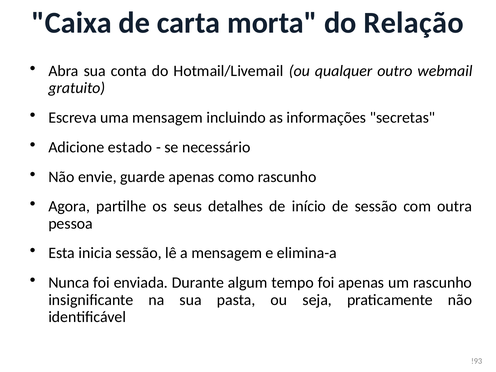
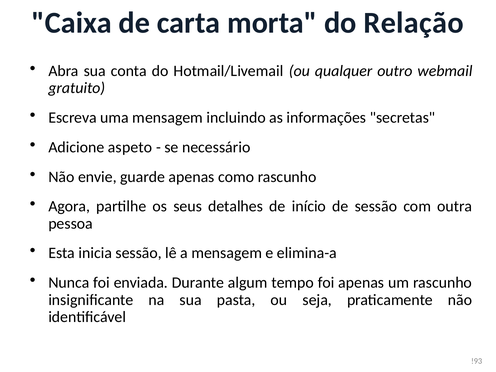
estado: estado -> aspeto (130, 147)
